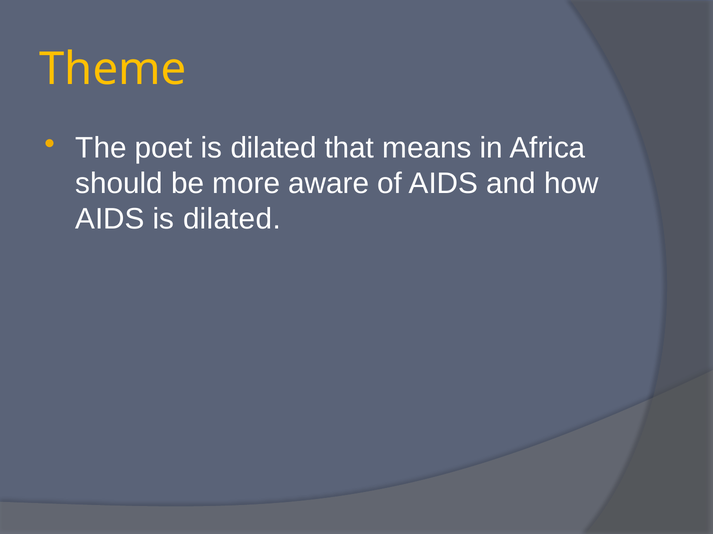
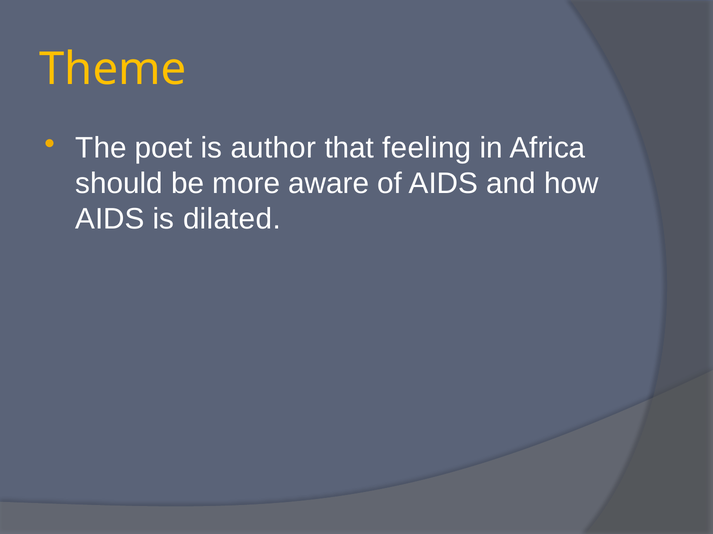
poet is dilated: dilated -> author (273, 148)
means: means -> feeling (427, 148)
